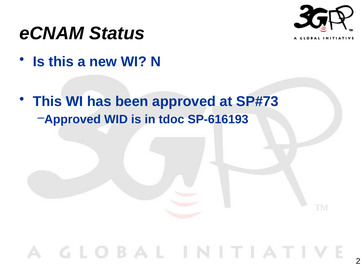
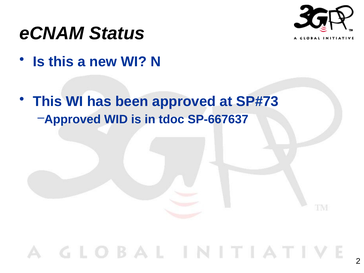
SP-616193: SP-616193 -> SP-667637 (218, 119)
